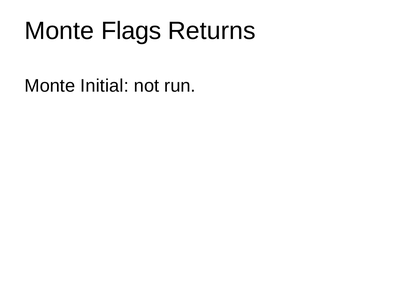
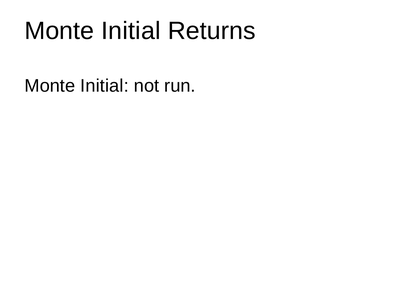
Flags: Flags -> Initial (131, 31)
